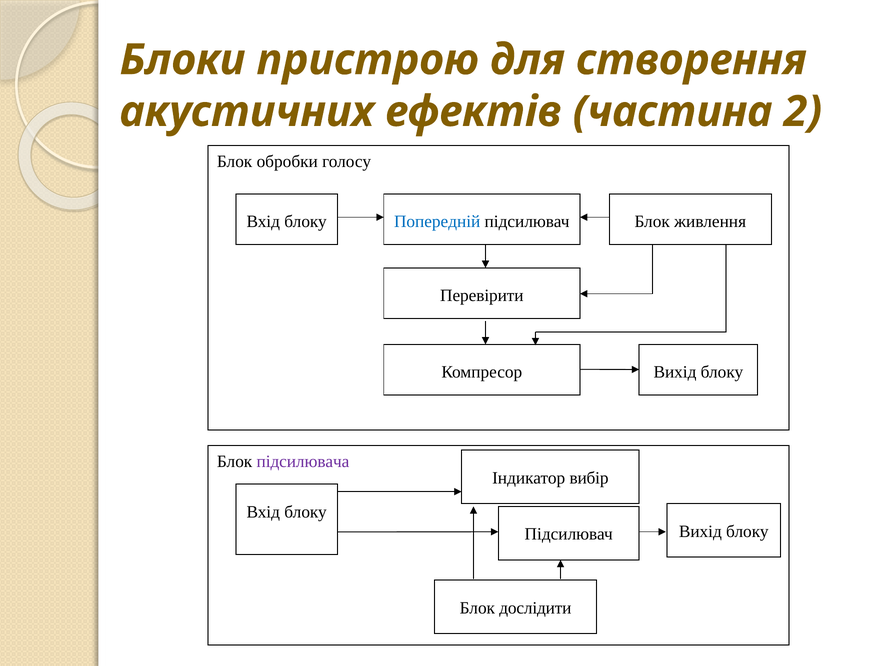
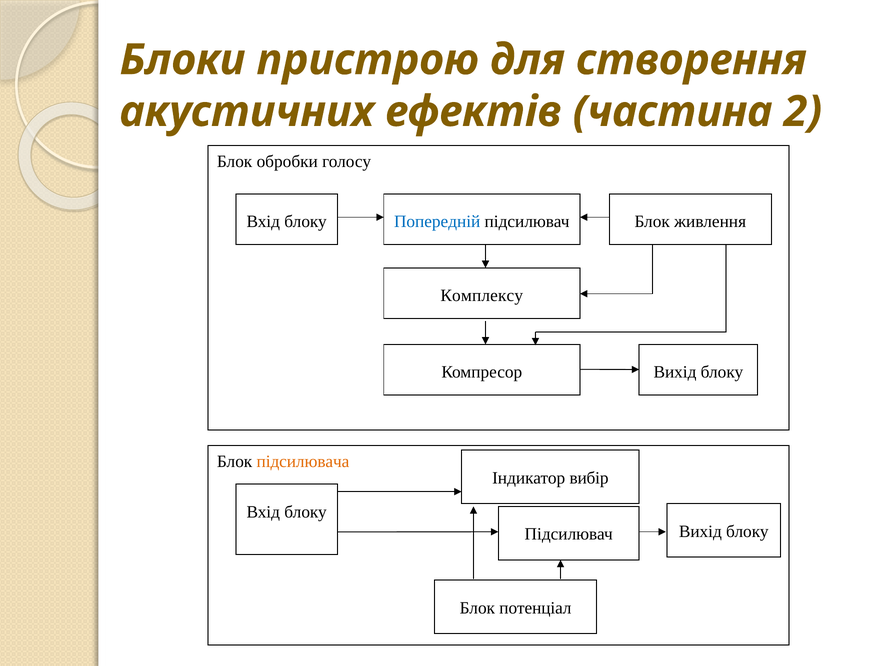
Перевірити: Перевірити -> Комплексу (482, 296)
підсилювача colour: purple -> orange (303, 461)
дослідити: дослідити -> потенціал (535, 608)
